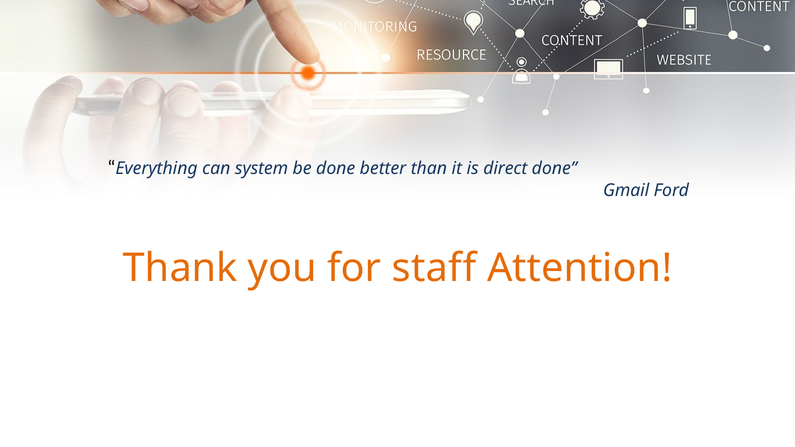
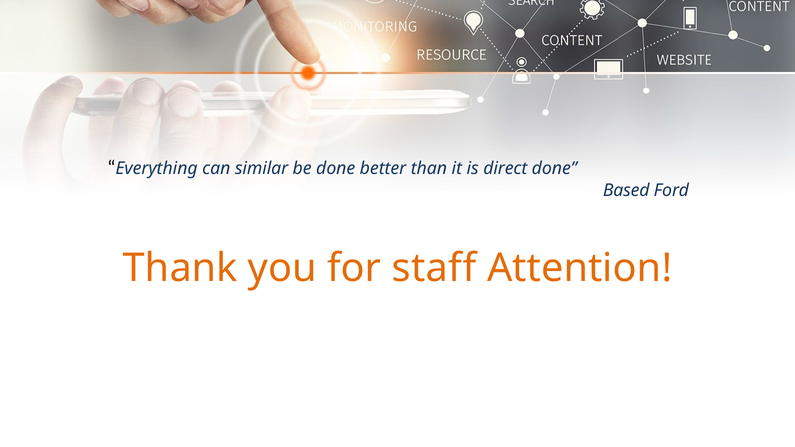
system: system -> similar (262, 169)
Gmail: Gmail -> Based (626, 190)
